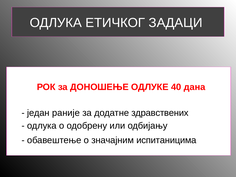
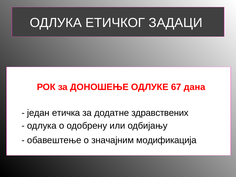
40: 40 -> 67 (176, 87)
раније: раније -> етичка (66, 113)
испитаницима: испитаницима -> модификација (166, 140)
